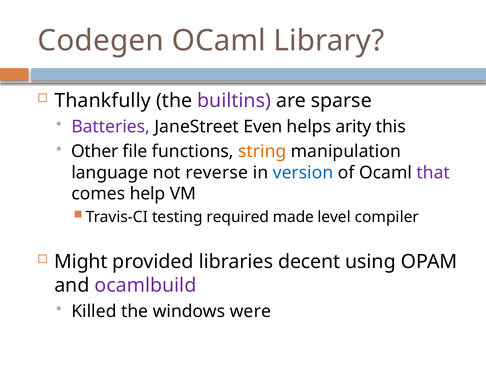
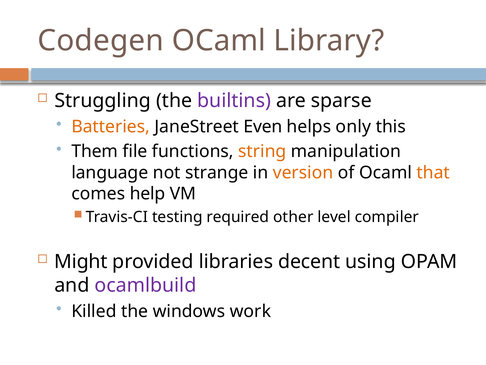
Thankfully: Thankfully -> Struggling (103, 101)
Batteries colour: purple -> orange (111, 126)
arity: arity -> only (353, 126)
Other: Other -> Them (95, 151)
reverse: reverse -> strange (217, 172)
version colour: blue -> orange (303, 172)
that colour: purple -> orange (433, 172)
made: made -> other (293, 217)
were: were -> work (250, 311)
